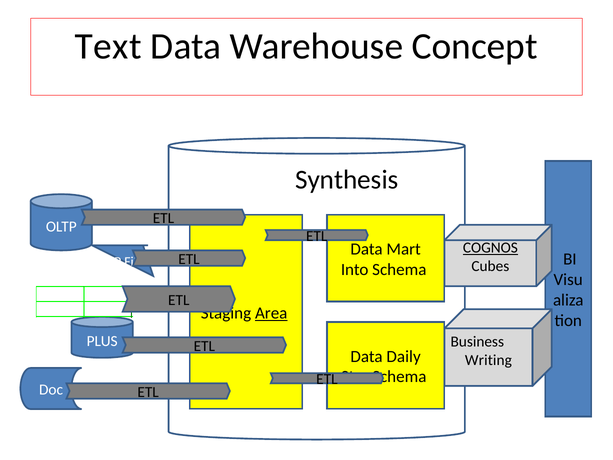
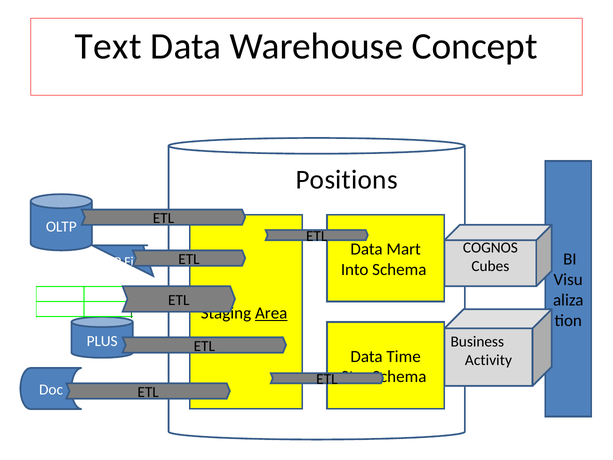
Synthesis: Synthesis -> Positions (347, 180)
COGNOS underline: present -> none (490, 248)
Daily: Daily -> Time (404, 356)
Writing: Writing -> Activity (488, 360)
